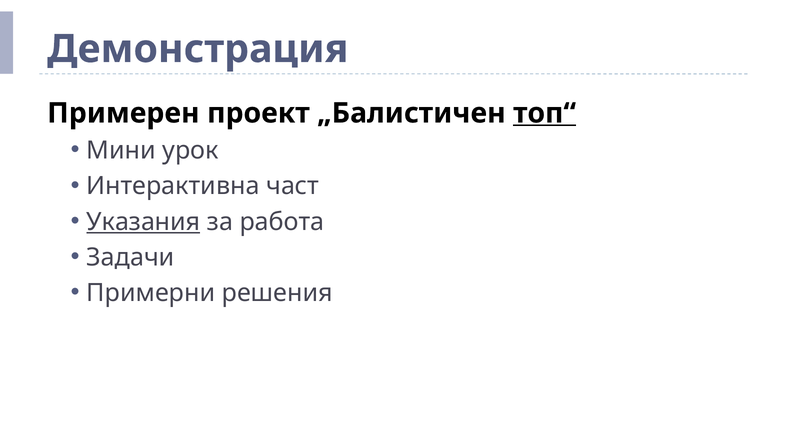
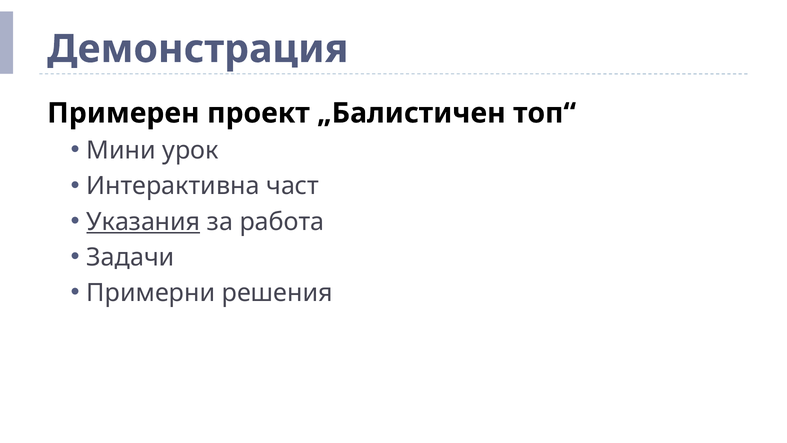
топ“ underline: present -> none (545, 113)
